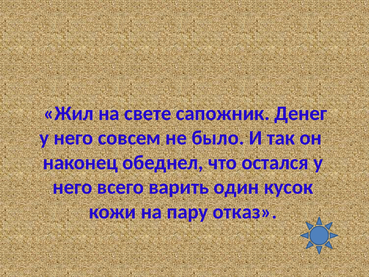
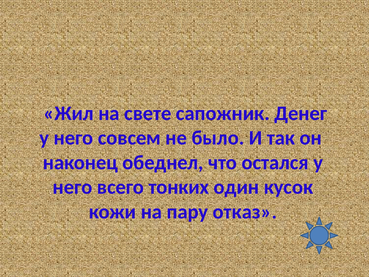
варить: варить -> тонких (179, 187)
